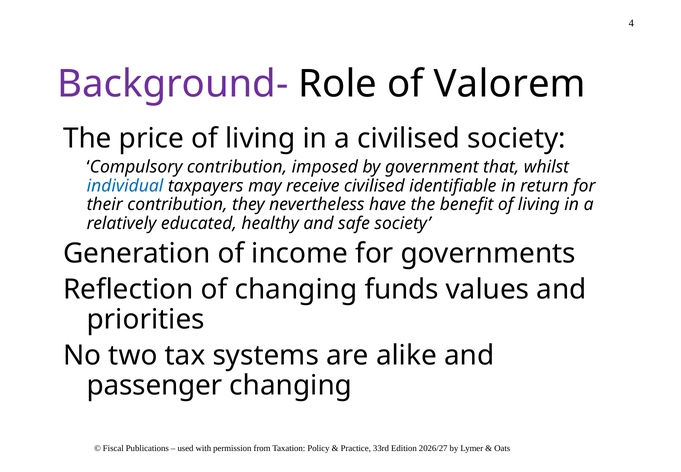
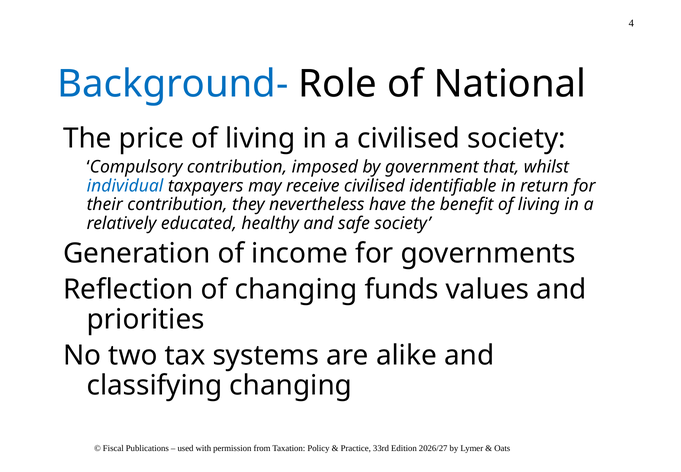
Background- colour: purple -> blue (173, 84)
Valorem: Valorem -> National (510, 84)
passenger: passenger -> classifying (154, 385)
